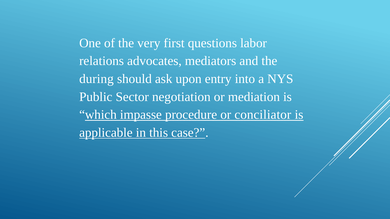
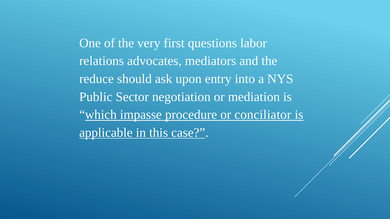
during: during -> reduce (97, 79)
